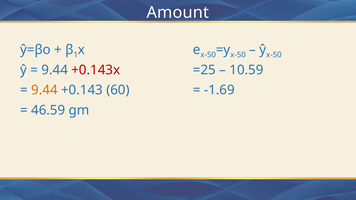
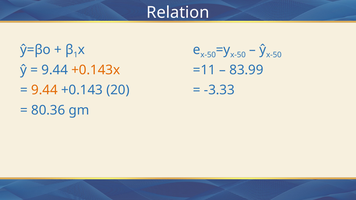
Amount: Amount -> Relation (178, 13)
+0.143x colour: red -> orange (96, 70)
=25: =25 -> =11 (204, 70)
10.59: 10.59 -> 83.99 (246, 70)
60: 60 -> 20 (118, 90)
-1.69: -1.69 -> -3.33 (219, 90)
46.59: 46.59 -> 80.36 (48, 110)
